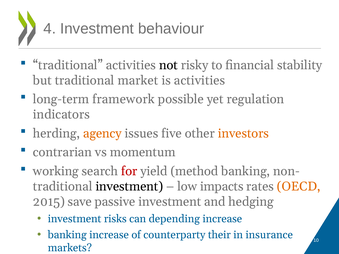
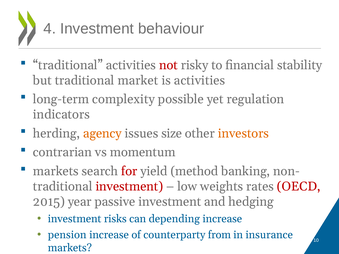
not colour: black -> red (168, 65)
framework: framework -> complexity (123, 99)
five: five -> size (172, 134)
working: working -> markets (56, 171)
investment colour: black -> red (129, 187)
impacts: impacts -> weights (222, 187)
OECD colour: orange -> red (299, 187)
save: save -> year (80, 202)
banking: banking -> pension (67, 235)
their: their -> from (219, 235)
